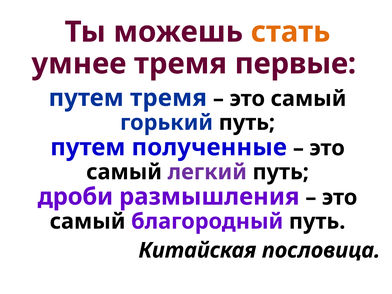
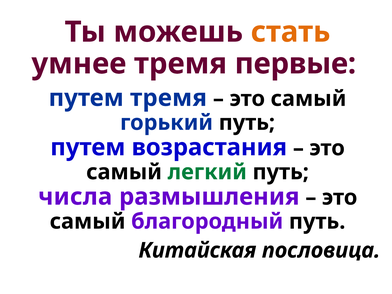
полученные: полученные -> возрастания (209, 147)
легкий colour: purple -> green (207, 172)
дроби: дроби -> числа (75, 197)
